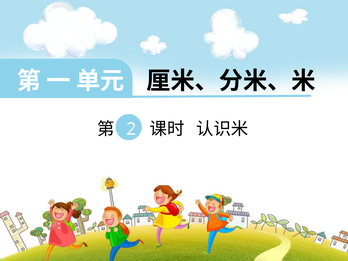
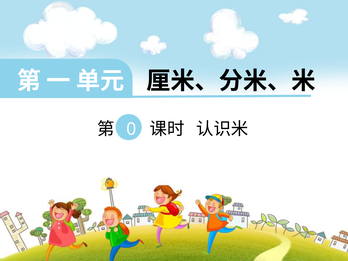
2: 2 -> 0 (131, 129)
